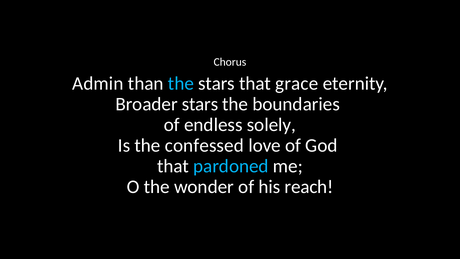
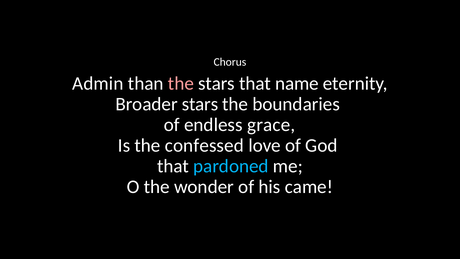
the colour: light blue -> pink (181, 83)
grace: grace -> name (297, 83)
solely: solely -> grace (271, 125)
reach: reach -> came (309, 187)
